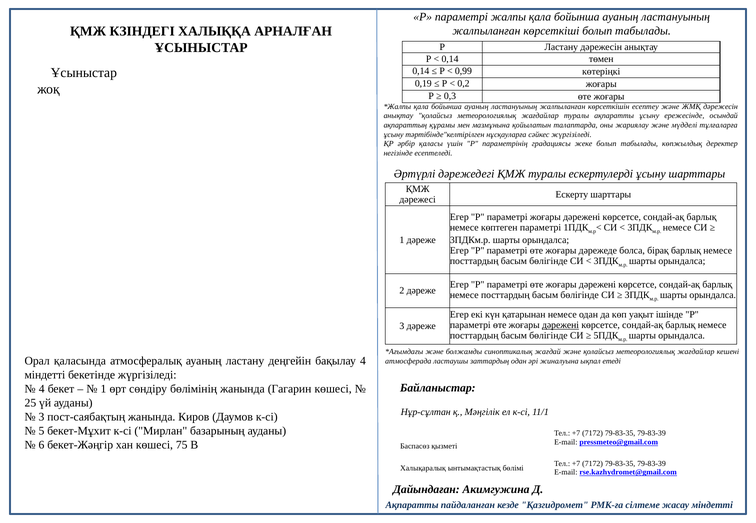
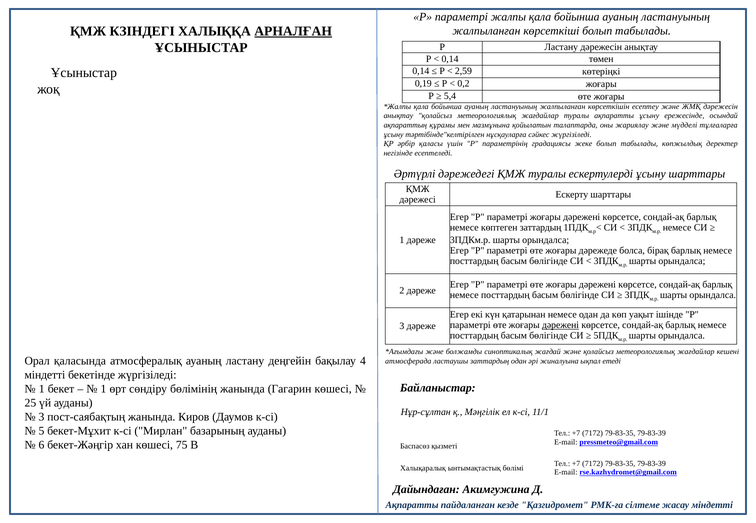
АРНАЛҒАН underline: none -> present (293, 31)
0,99: 0,99 -> 2,59 (463, 71)
0,3: 0,3 -> 5,4 (450, 96)
көптеген параметрі: параметрі -> заттардың (541, 228)
4: 4 -> 1 (42, 389)
